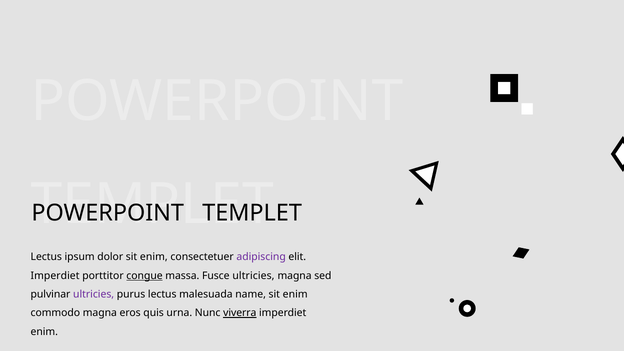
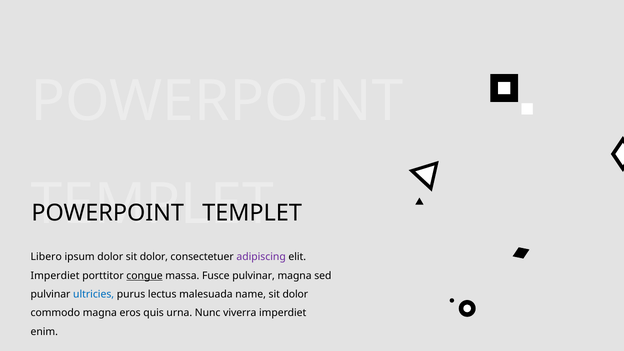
Lectus: Lectus -> Libero (46, 257)
dolor sit enim: enim -> dolor (154, 257)
Fusce ultricies: ultricies -> pulvinar (254, 276)
ultricies colour: purple -> blue (94, 294)
enim: enim -> dolor (295, 294)
viverra underline: present -> none (240, 313)
